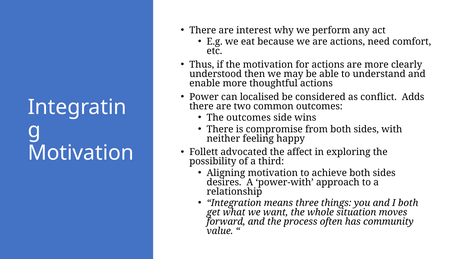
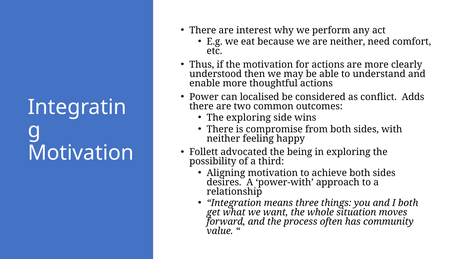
are actions: actions -> neither (348, 42)
The outcomes: outcomes -> exploring (249, 118)
affect: affect -> being (300, 152)
